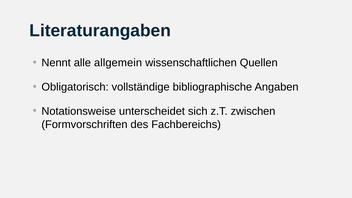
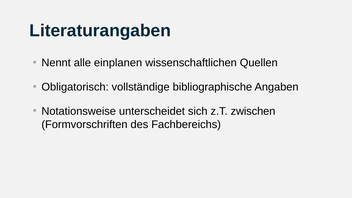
allgemein: allgemein -> einplanen (118, 63)
